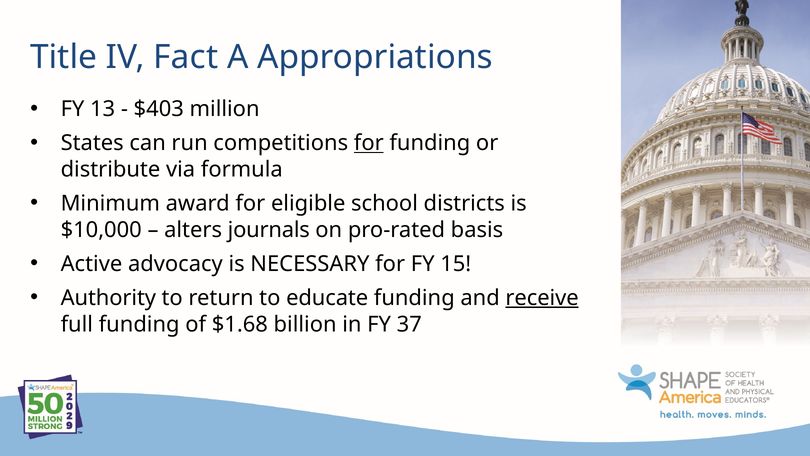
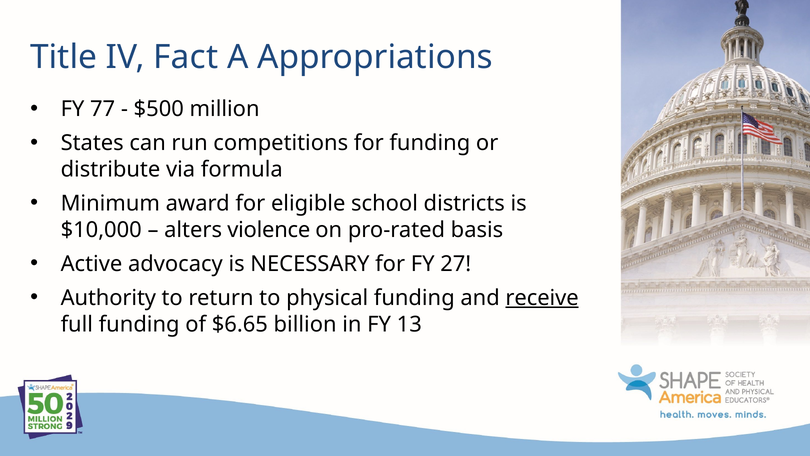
13: 13 -> 77 (103, 109)
$403: $403 -> $500 (159, 109)
for underline: present -> none (369, 143)
journals: journals -> violence (269, 230)
15: 15 -> 27 (456, 264)
educate: educate -> physical (327, 298)
$1.68: $1.68 -> $6.65 (240, 324)
37: 37 -> 13 (409, 324)
